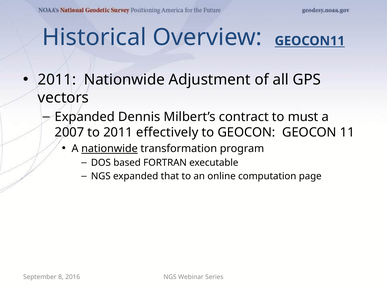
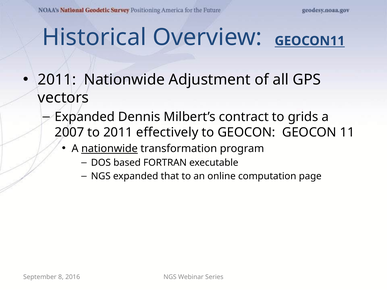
must: must -> grids (303, 117)
